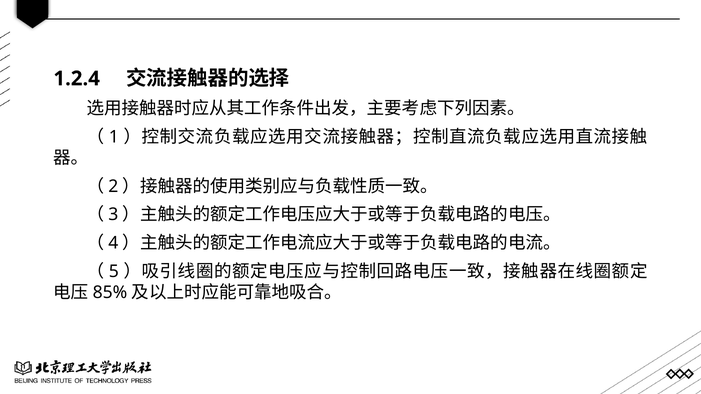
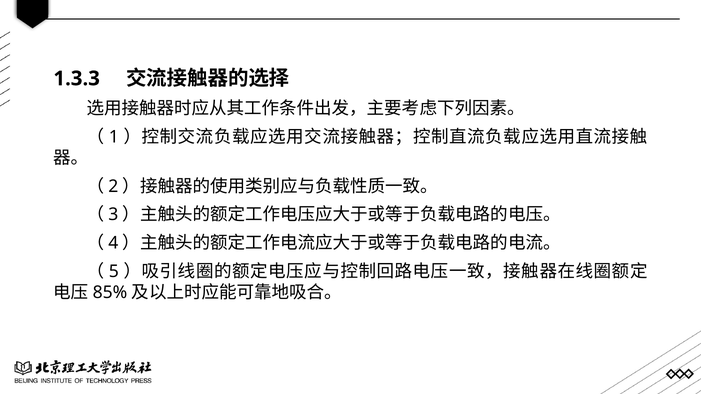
1.2.4: 1.2.4 -> 1.3.3 (77, 79)
